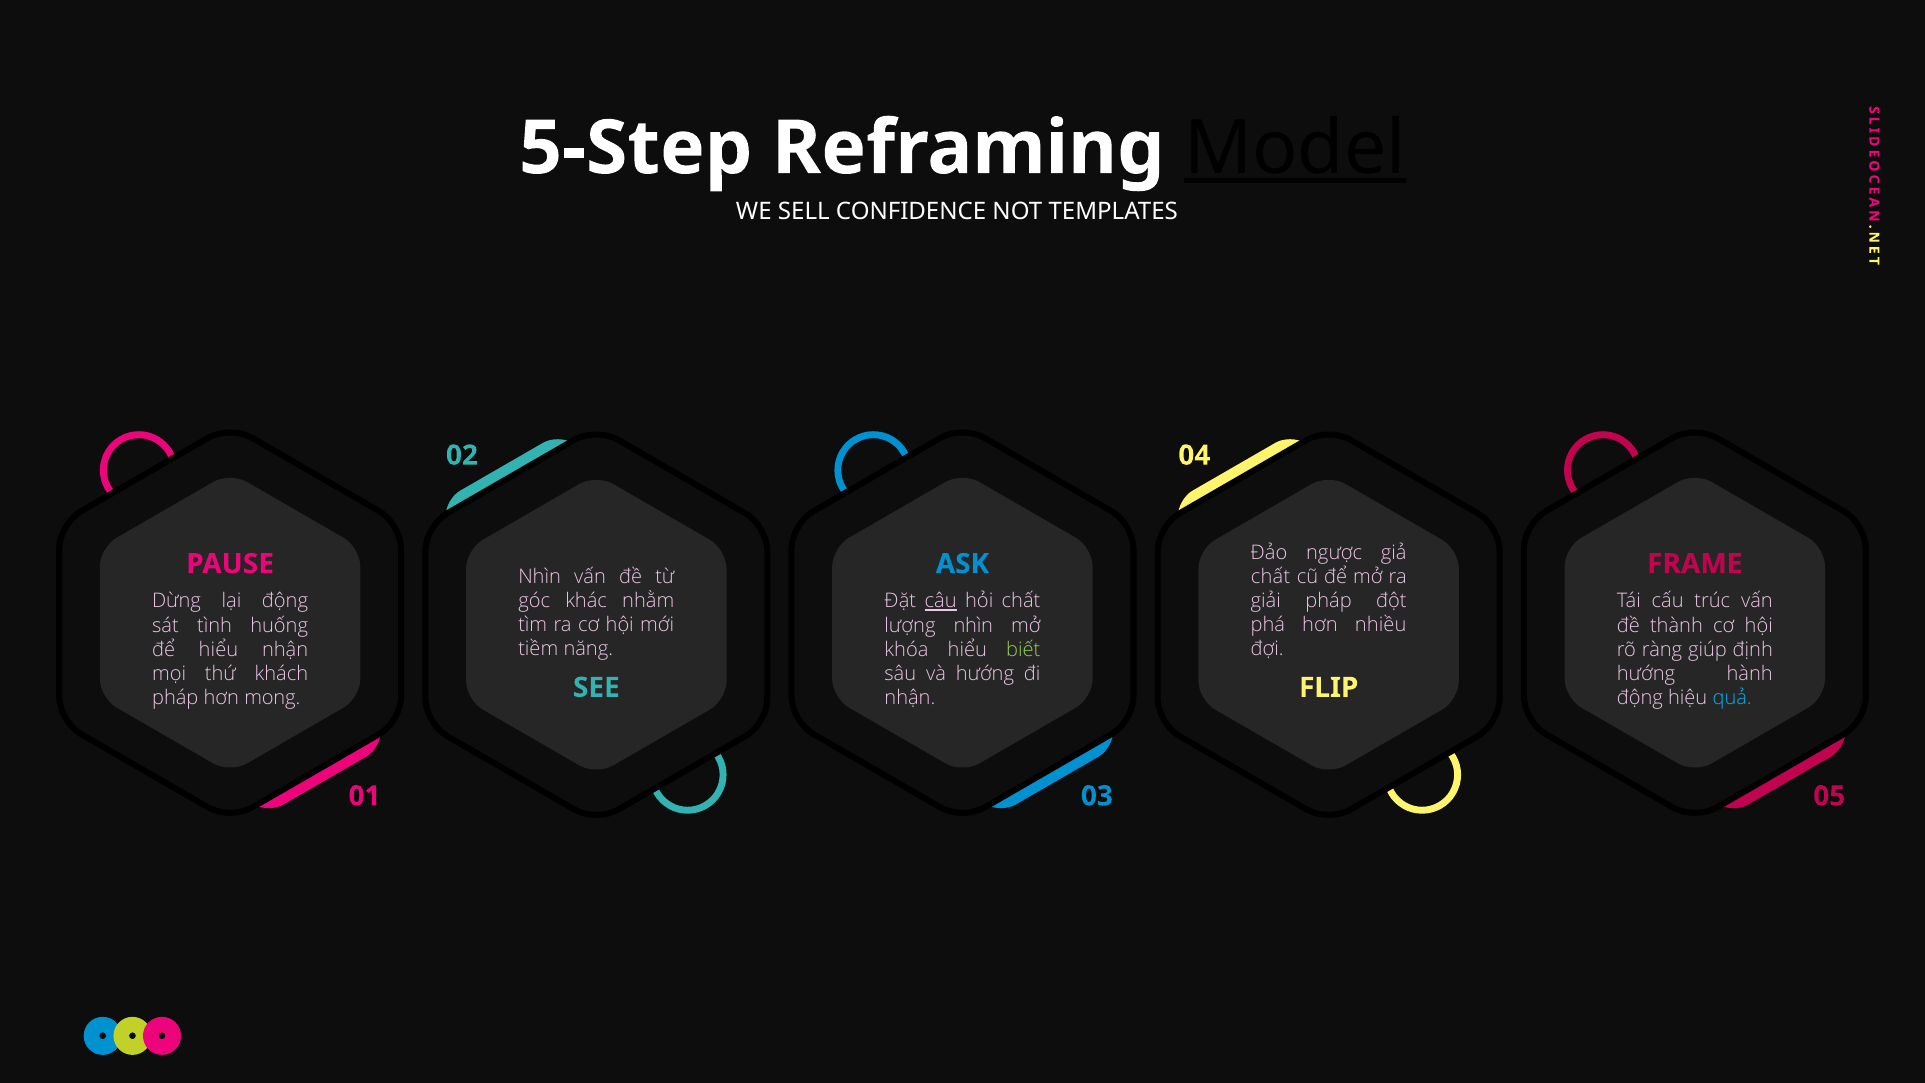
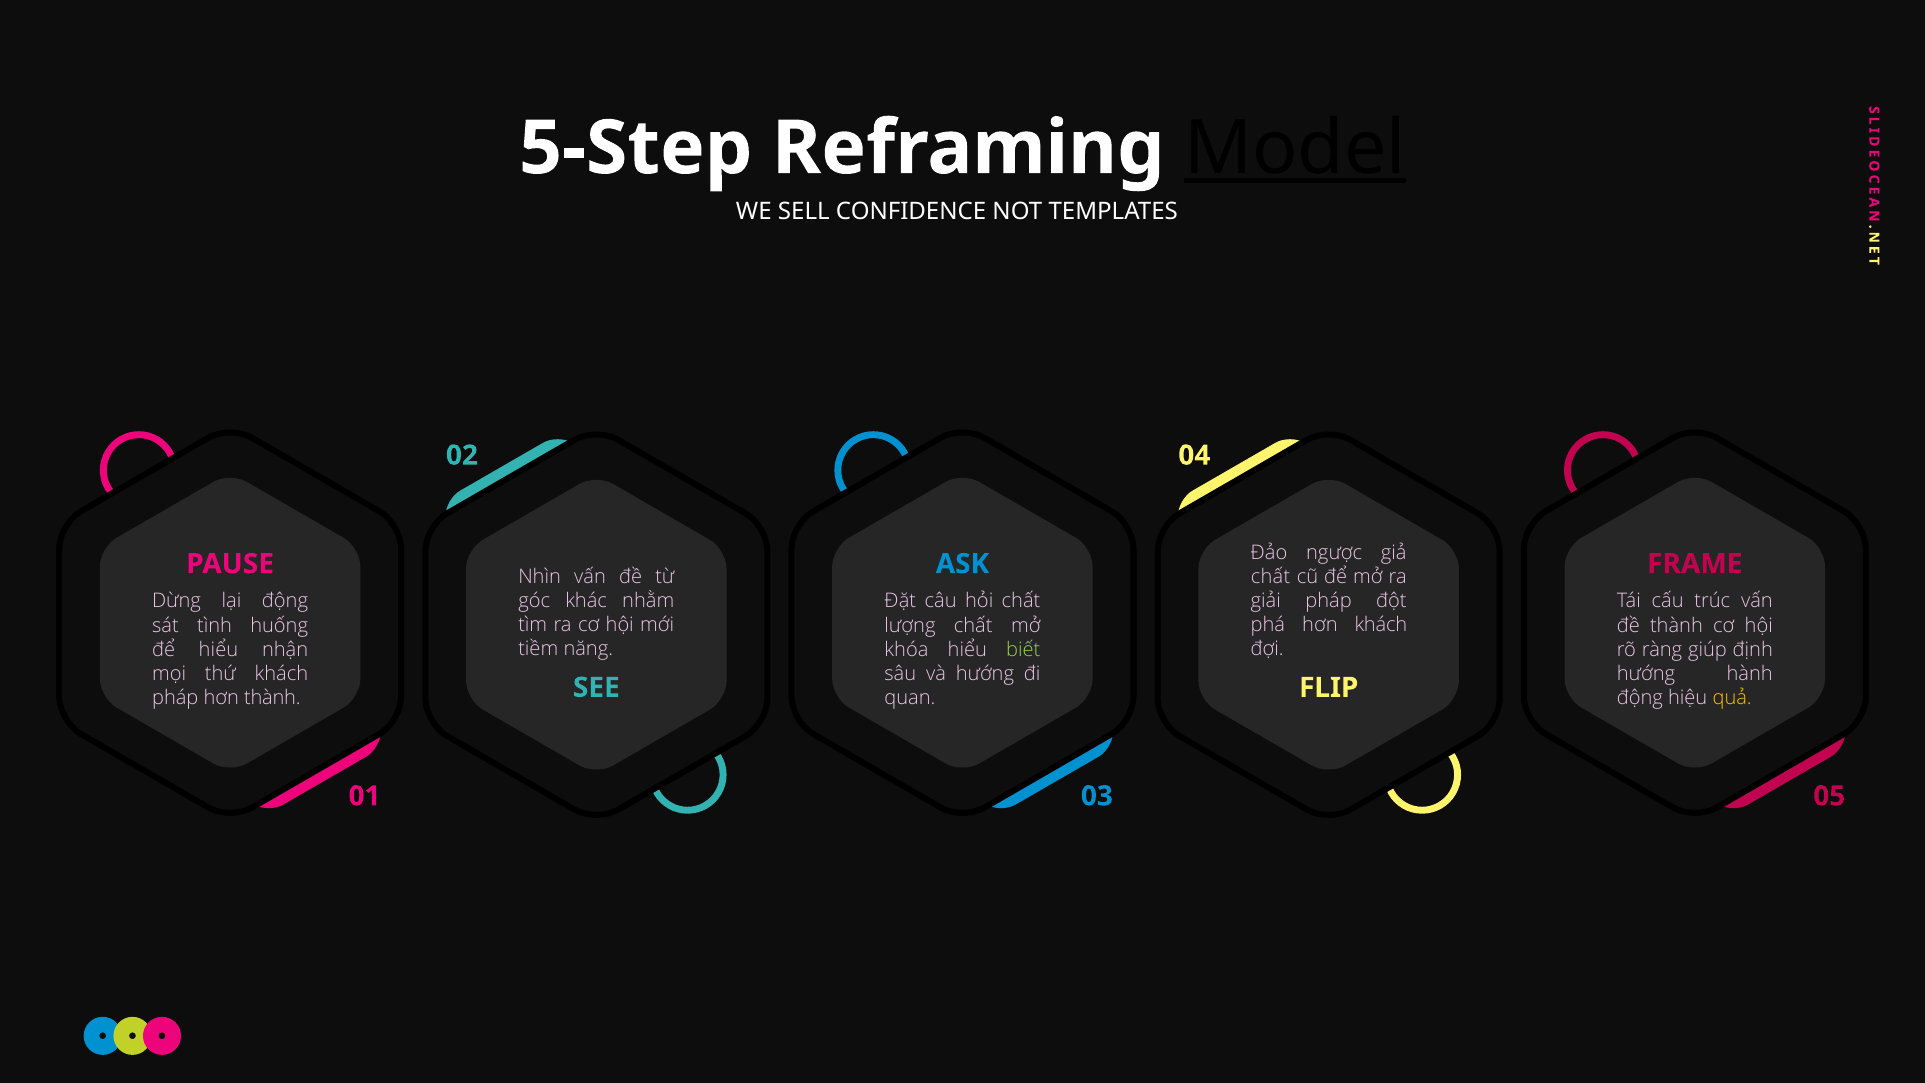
câu underline: present -> none (941, 601)
hơn nhiều: nhiều -> khách (1381, 625)
lượng nhìn: nhìn -> chất (973, 625)
hơn mong: mong -> thành (272, 697)
nhận: nhận -> quan (910, 697)
quả colour: light blue -> yellow (1732, 697)
